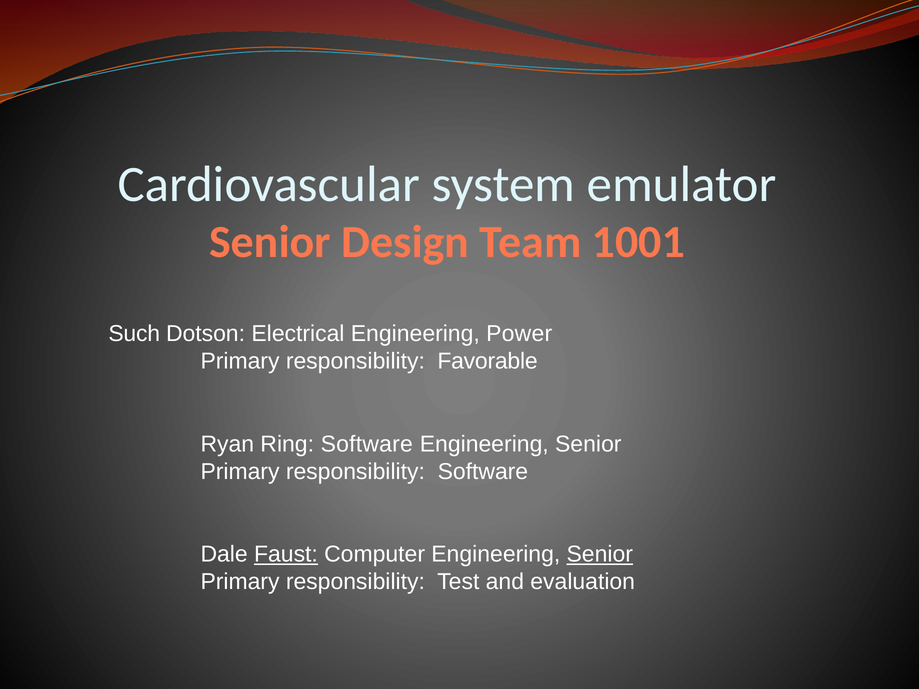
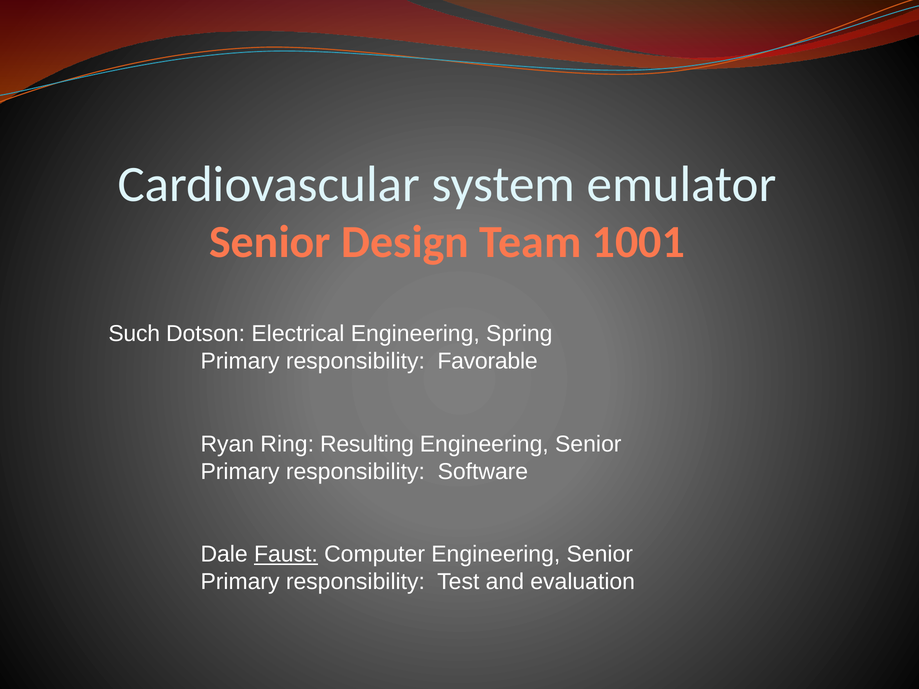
Power: Power -> Spring (519, 334)
Ring Software: Software -> Resulting (367, 444)
Senior underline: present -> none (600, 554)
